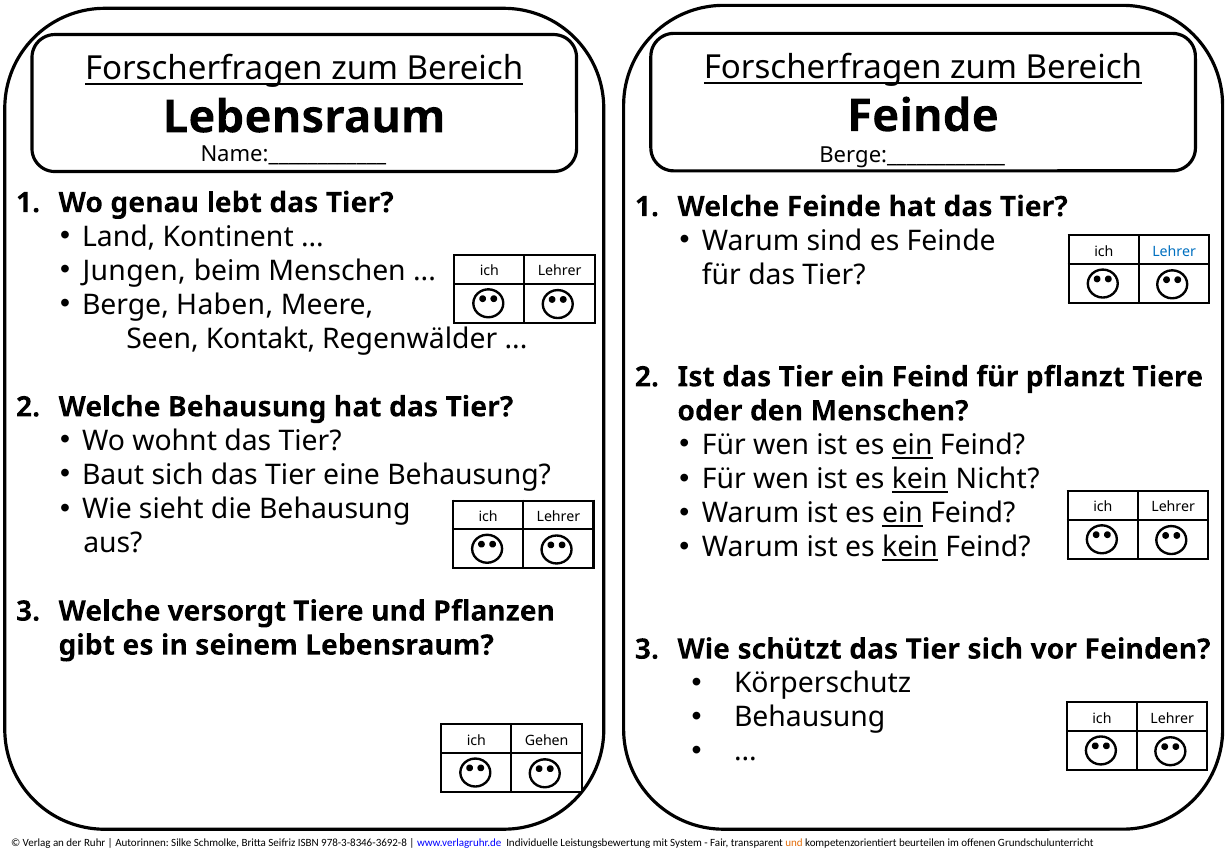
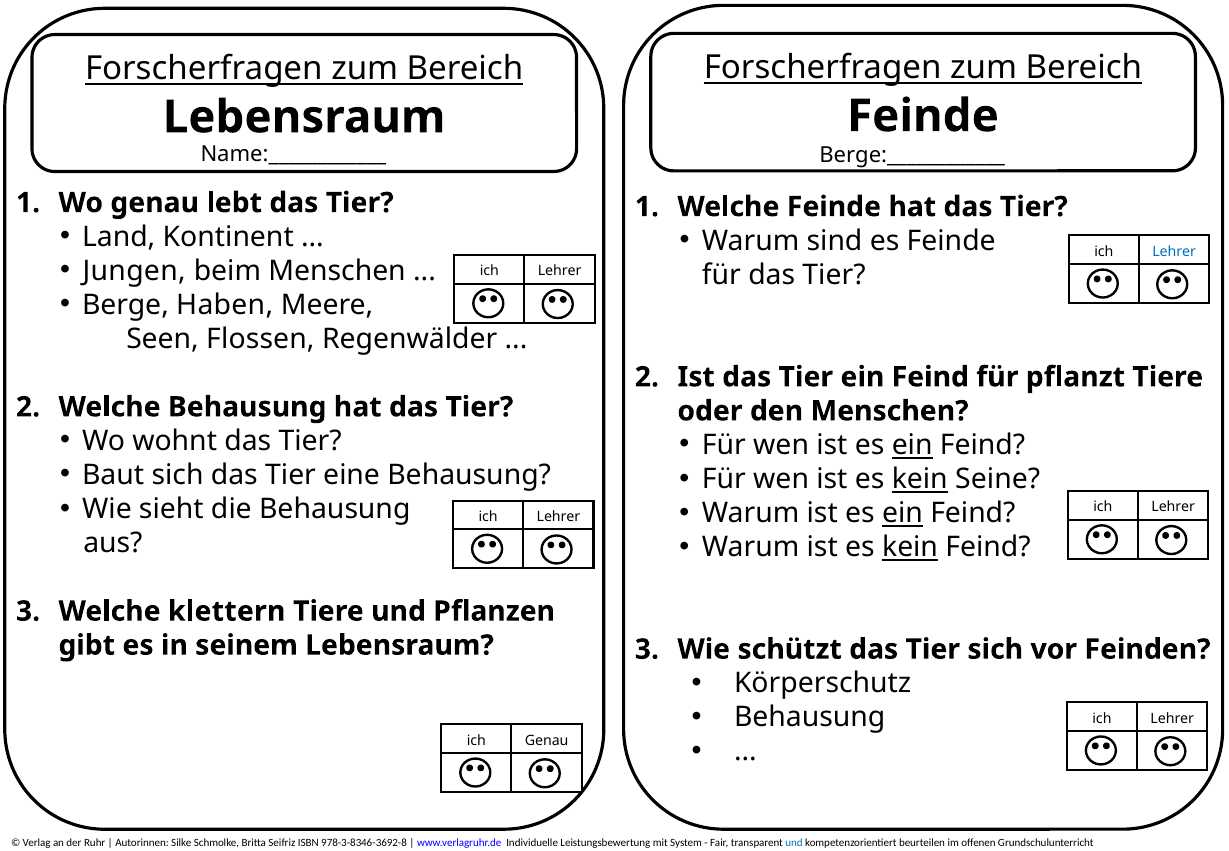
Kontakt: Kontakt -> Flossen (260, 339)
Nicht: Nicht -> Seine (998, 479)
versorgt: versorgt -> klettern (227, 611)
ich Gehen: Gehen -> Genau (547, 740)
und colour: orange -> blue (794, 843)
